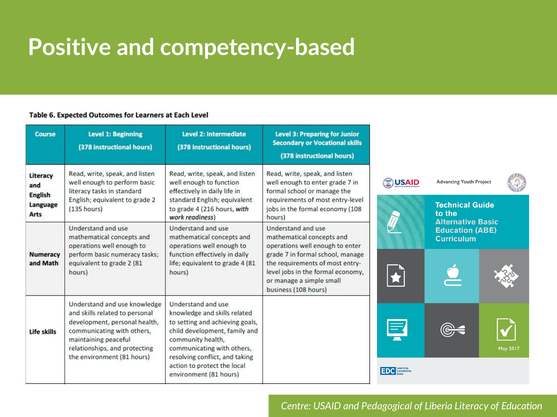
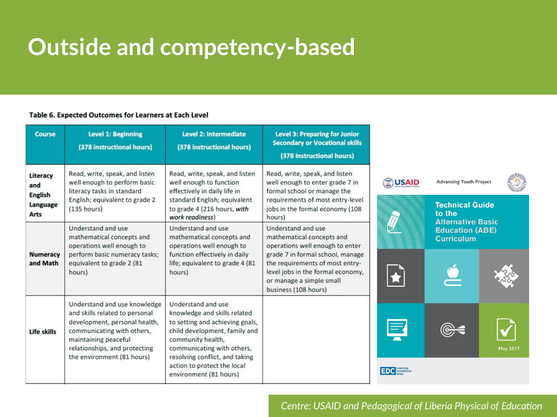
Positive: Positive -> Outside (69, 48)
Literacy: Literacy -> Physical (472, 407)
